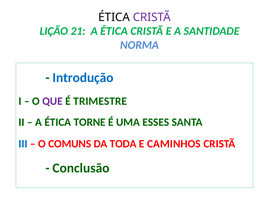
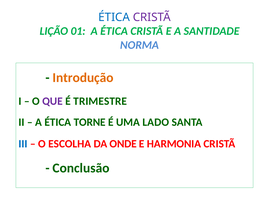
ÉTICA colour: black -> blue (114, 17)
21: 21 -> 01 (78, 31)
Introdução colour: blue -> orange (83, 78)
ESSES: ESSES -> LADO (156, 122)
COMUNS: COMUNS -> ESCOLHA (70, 144)
TODA: TODA -> ONDE (123, 144)
CAMINHOS: CAMINHOS -> HARMONIA (174, 144)
